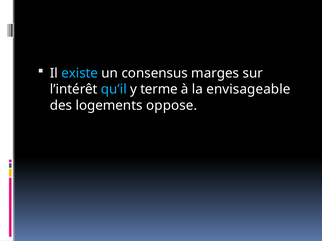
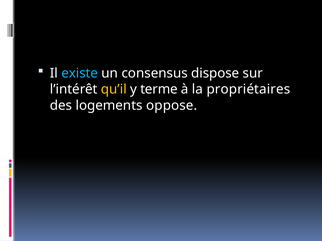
marges: marges -> dispose (215, 73)
qu’il colour: light blue -> yellow (114, 89)
envisageable: envisageable -> propriétaires (248, 89)
